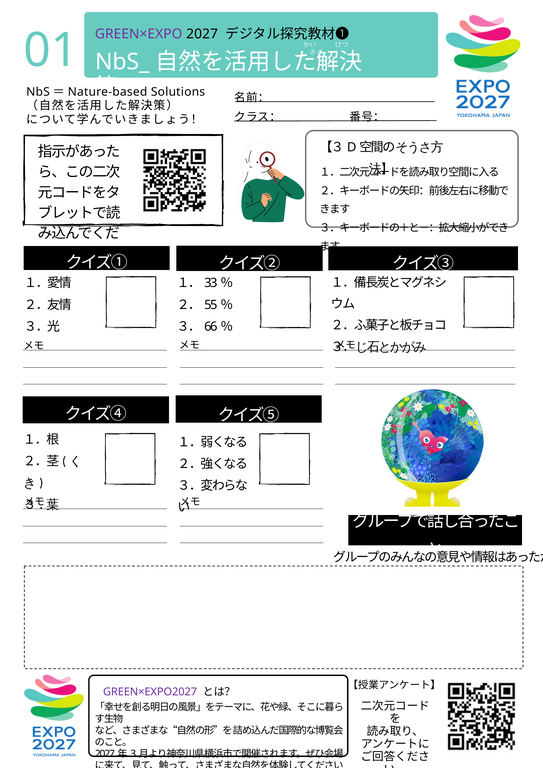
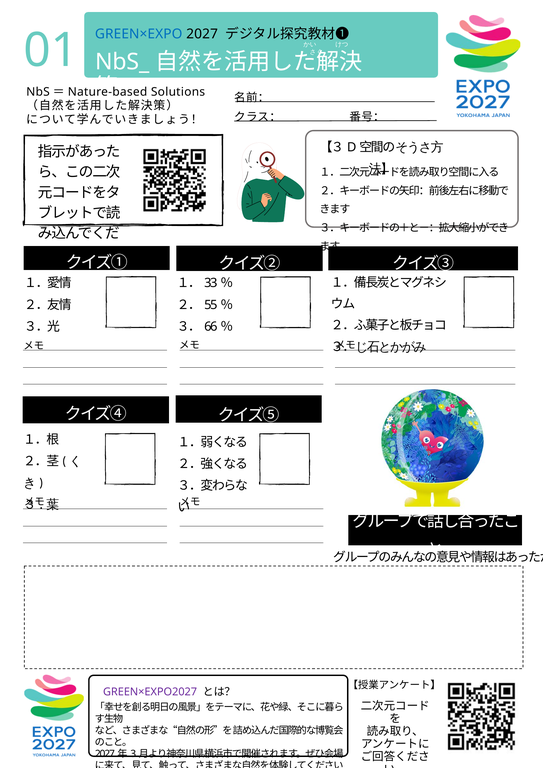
GREEN×EXPO colour: purple -> blue (139, 34)
